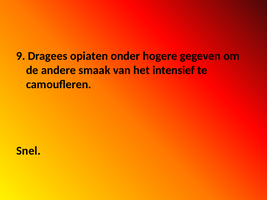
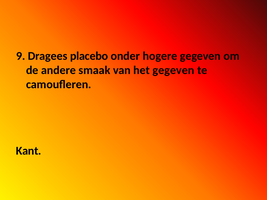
opiaten: opiaten -> placebo (89, 56)
het intensief: intensief -> gegeven (173, 70)
Snel: Snel -> Kant (29, 151)
